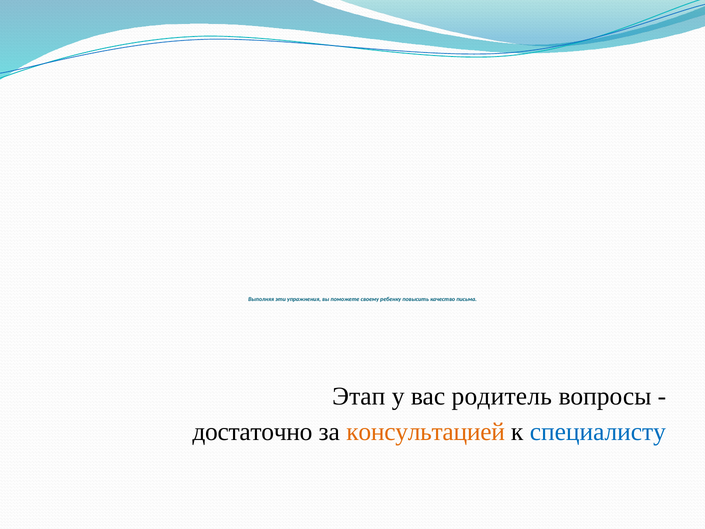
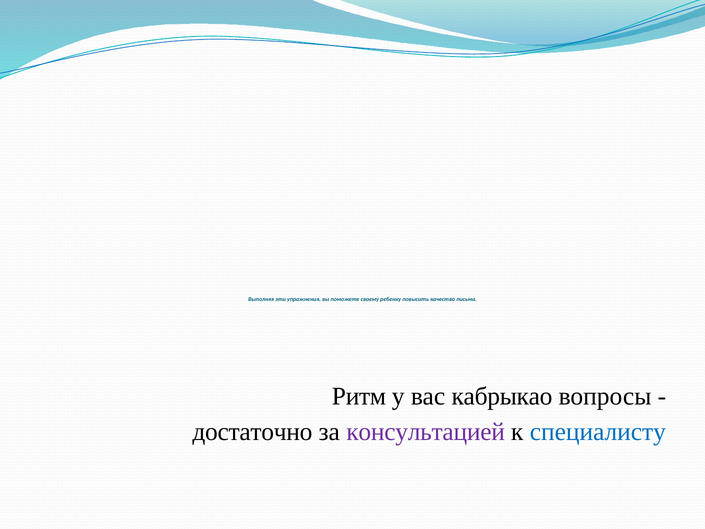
Этап: Этап -> Ритм (359, 396)
родитель: родитель -> кабрыкао (502, 396)
консультацией colour: orange -> purple (426, 432)
